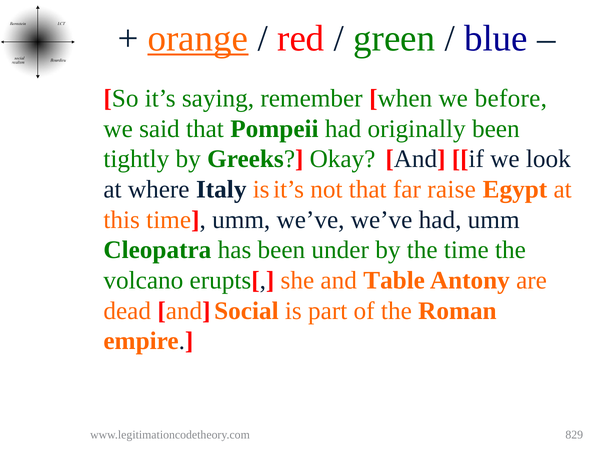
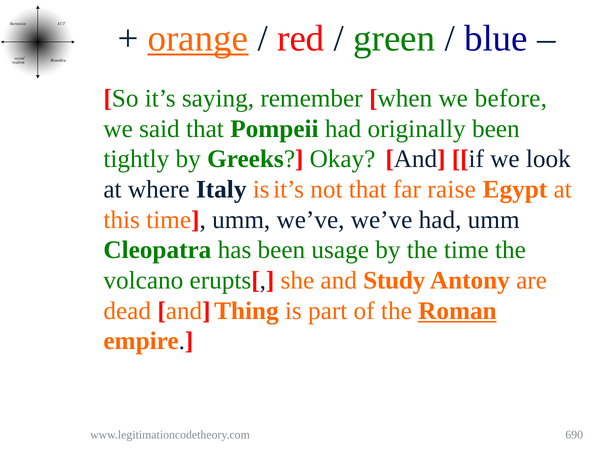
under: under -> usage (340, 250)
Table: Table -> Study (394, 280)
Social: Social -> Thing (246, 310)
Roman underline: none -> present (457, 310)
829: 829 -> 690 (574, 434)
